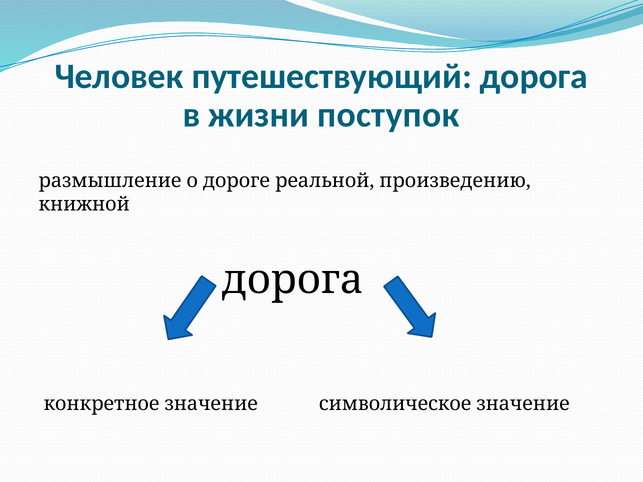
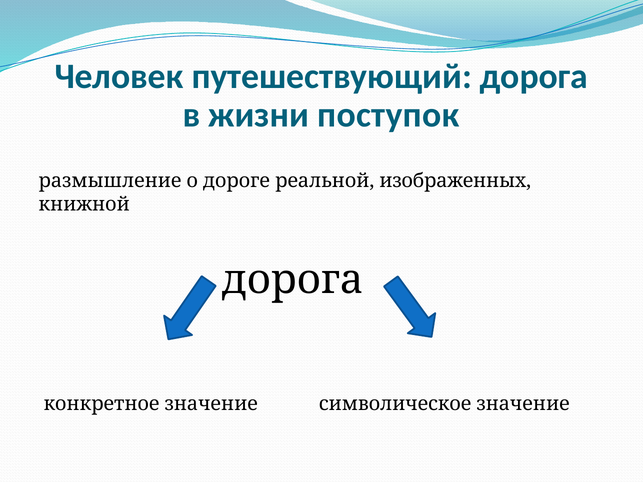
произведению: произведению -> изображенных (455, 181)
